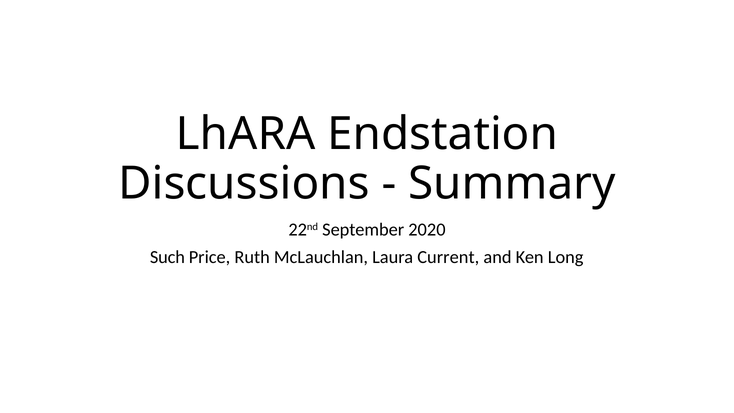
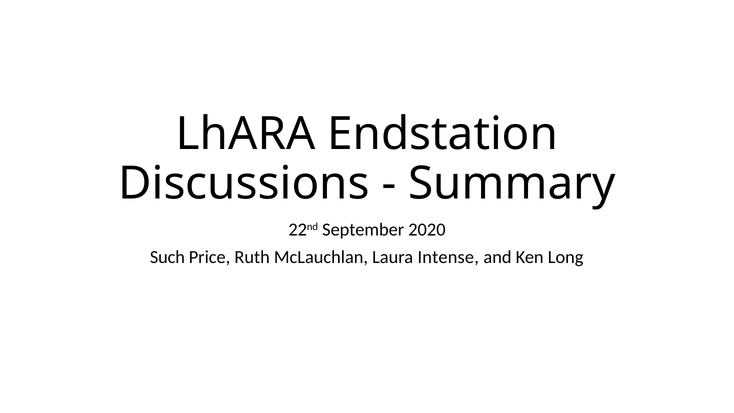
Current: Current -> Intense (448, 257)
